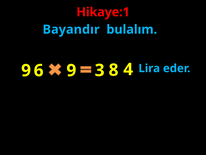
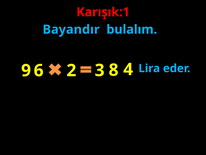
Hikaye:1: Hikaye:1 -> Karışık:1 (103, 12)
9: 9 -> 2 (71, 70)
